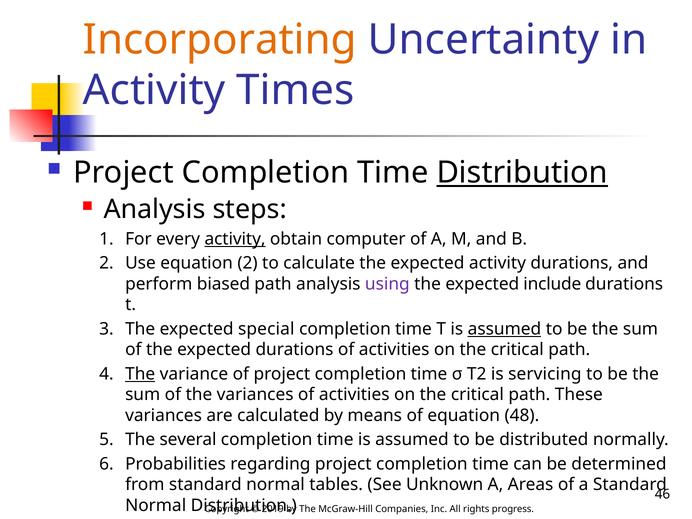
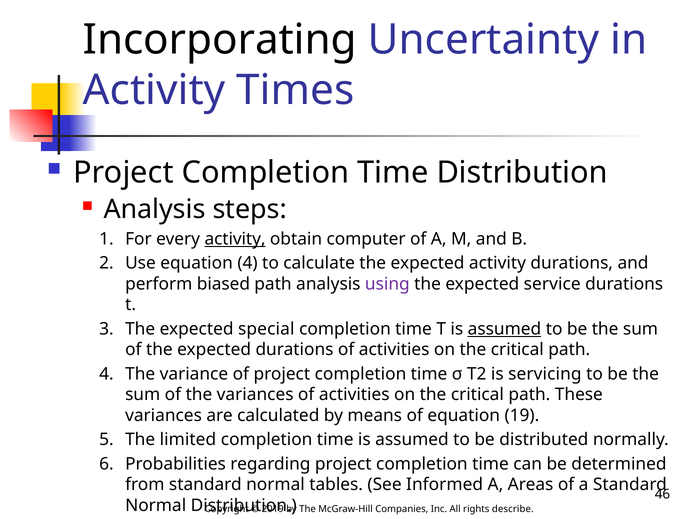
Incorporating colour: orange -> black (220, 40)
Distribution underline: present -> none (522, 173)
equation 2: 2 -> 4 (247, 263)
include: include -> service (552, 284)
The underline: present -> none (140, 374)
48: 48 -> 19 (522, 415)
several: several -> limited (188, 440)
Unknown: Unknown -> Informed (445, 485)
progress: progress -> describe (513, 509)
